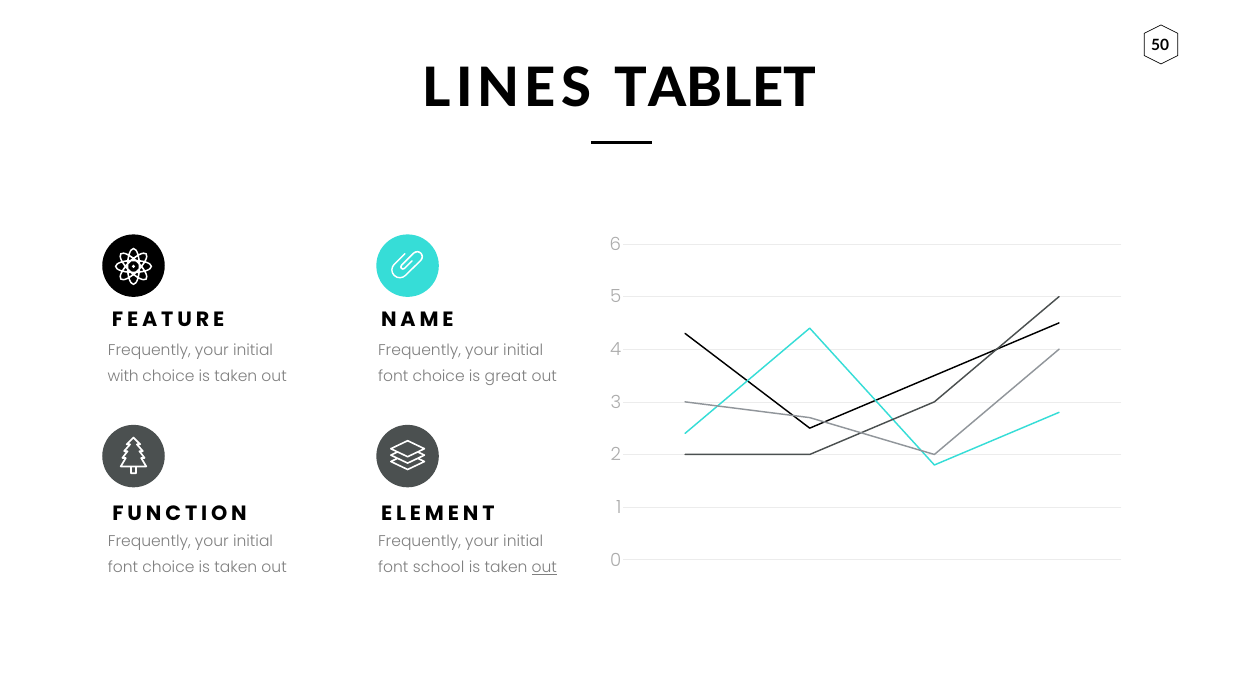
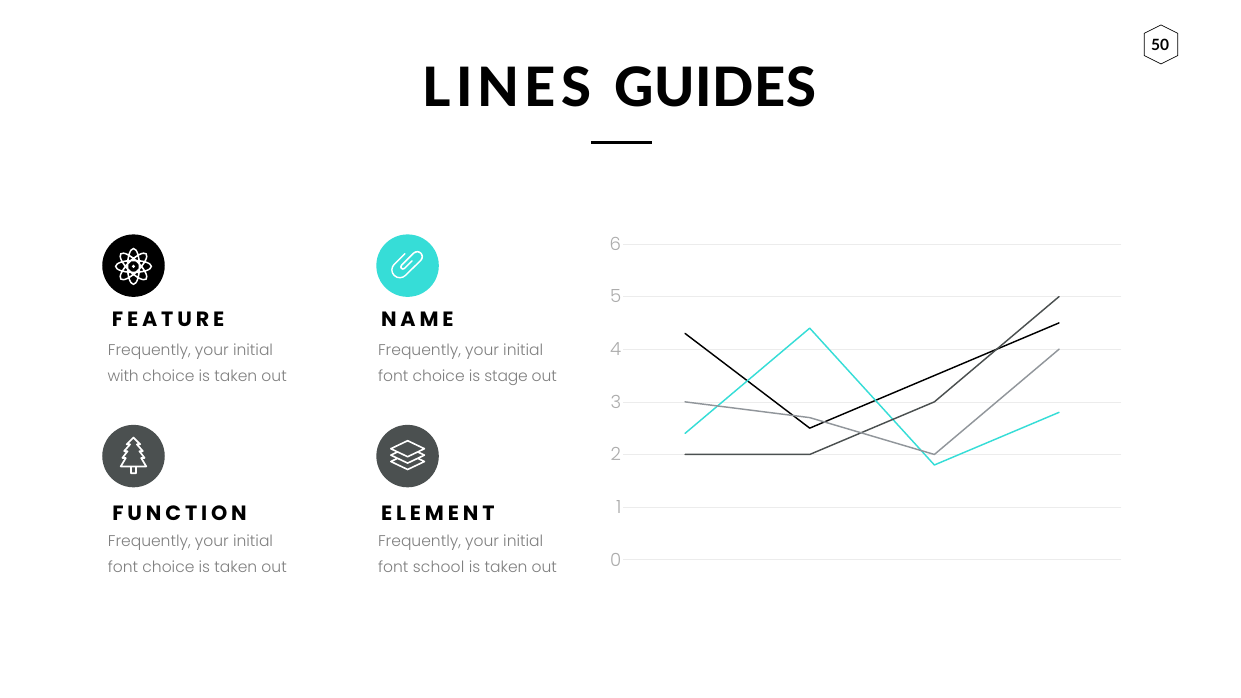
TABLET: TABLET -> GUIDES (716, 89)
great: great -> stage (506, 376)
out underline: present -> none (544, 568)
